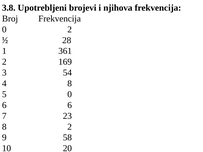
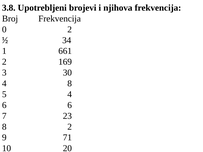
28: 28 -> 34 (67, 40)
361: 361 -> 661 (65, 51)
54: 54 -> 30 (67, 73)
5 0: 0 -> 4 (70, 94)
58: 58 -> 71 (67, 138)
